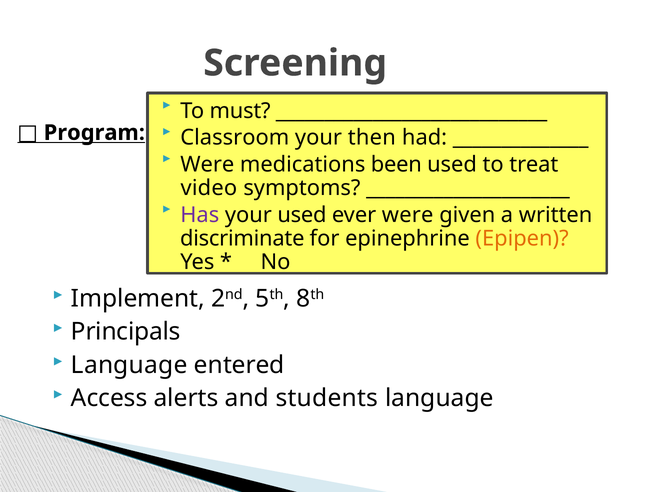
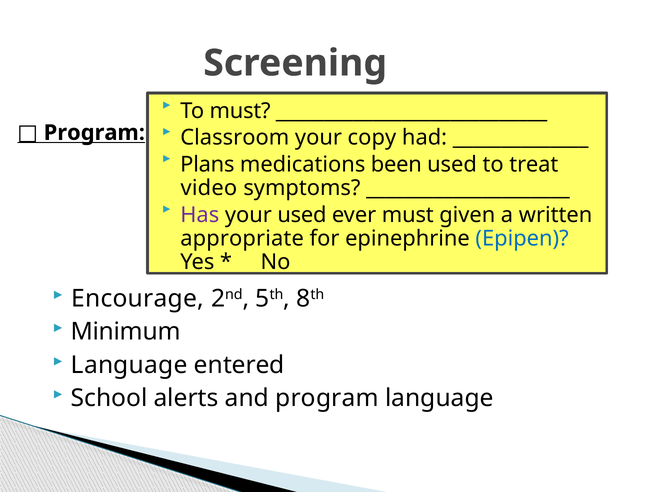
then: then -> copy (372, 138)
Were: Were -> Plans (207, 165)
ever were: were -> must (408, 215)
discriminate: discriminate -> appropriate (242, 239)
Epipen colour: orange -> blue (522, 239)
Implement: Implement -> Encourage (138, 299)
Principals: Principals -> Minimum (126, 332)
Access: Access -> School (109, 398)
and students: students -> program (327, 398)
